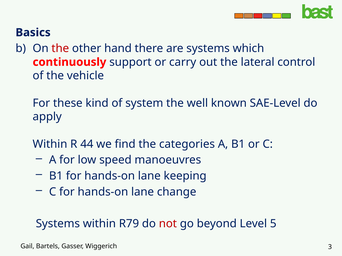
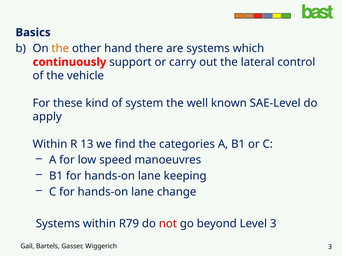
the colour: red -> orange (60, 49)
44: 44 -> 13 (87, 144)
Level 5: 5 -> 3 (273, 224)
